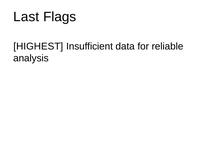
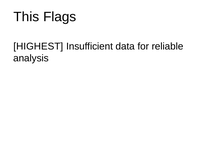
Last: Last -> This (26, 17)
